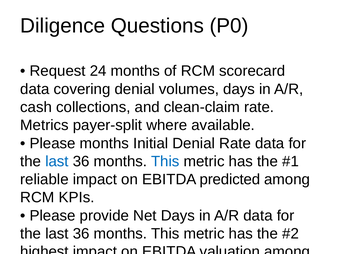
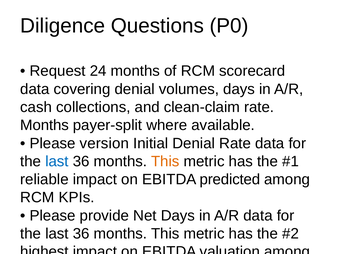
Metrics: Metrics -> Months (45, 125)
Please months: months -> version (104, 143)
This colour: blue -> orange (165, 161)
